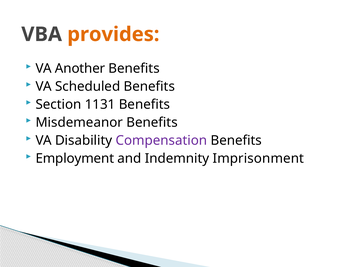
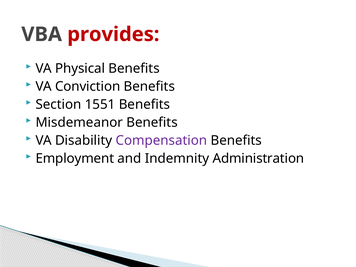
provides colour: orange -> red (113, 34)
Another: Another -> Physical (80, 68)
Scheduled: Scheduled -> Conviction (88, 86)
1131: 1131 -> 1551 (100, 104)
Imprisonment: Imprisonment -> Administration (258, 158)
